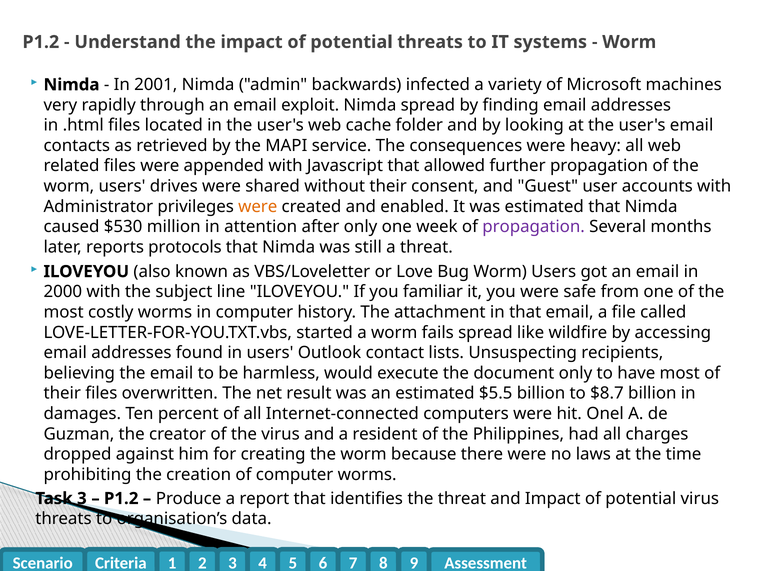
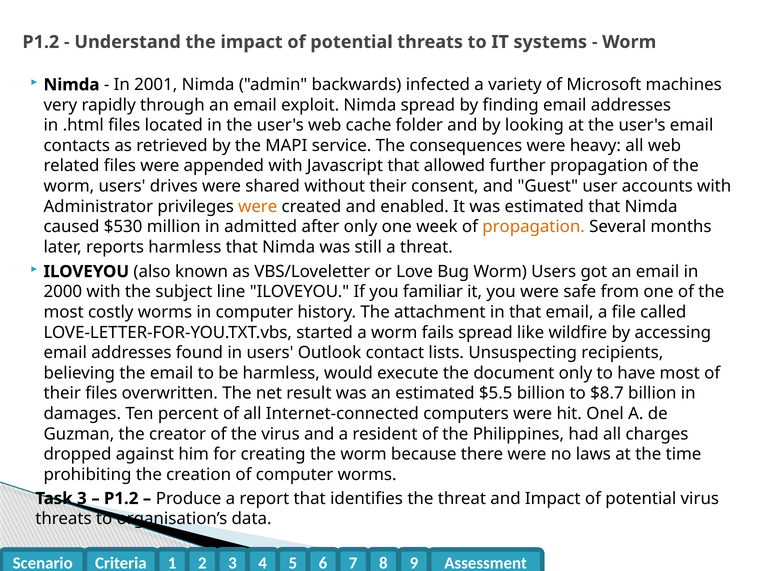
attention: attention -> admitted (261, 227)
propagation colour: purple -> orange (534, 227)
reports protocols: protocols -> harmless (185, 247)
